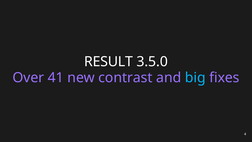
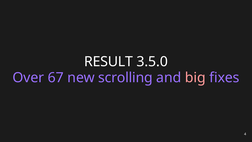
41: 41 -> 67 (56, 77)
contrast: contrast -> scrolling (125, 77)
big colour: light blue -> pink (195, 77)
